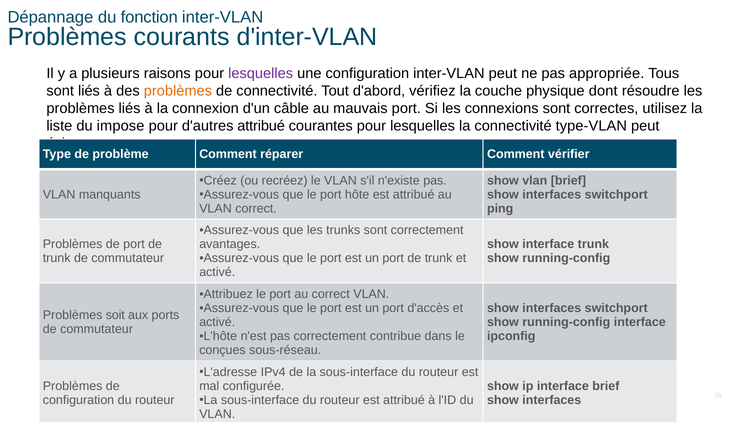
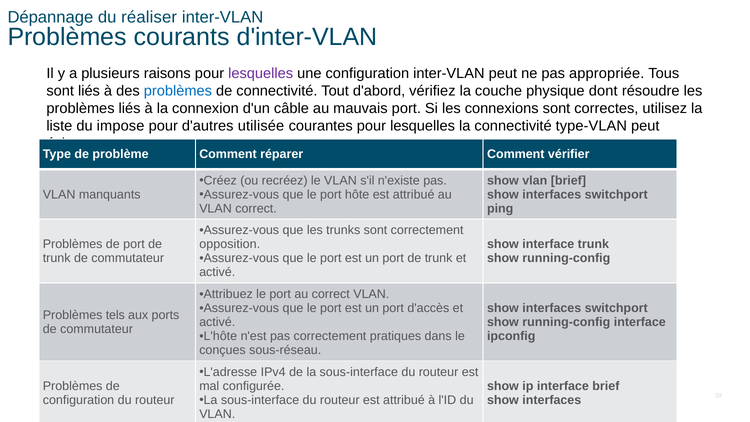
fonction: fonction -> réaliser (149, 17)
problèmes colour: orange -> blue (178, 91)
d'autres attribué: attribué -> utilisée (261, 126)
avantages: avantages -> opposition (230, 244)
soit: soit -> tels (115, 315)
contribue: contribue -> pratiques (396, 336)
